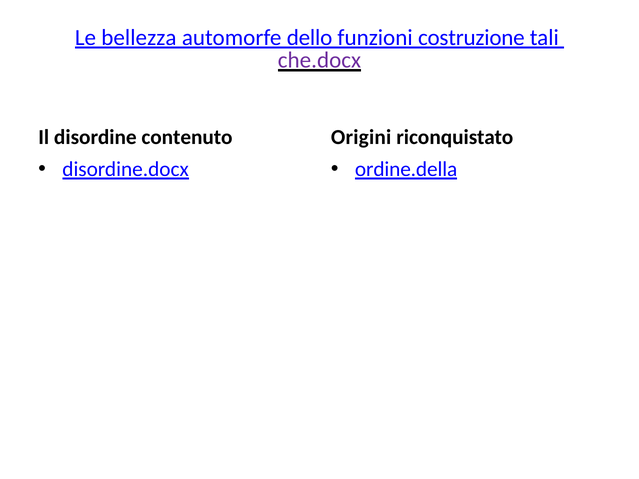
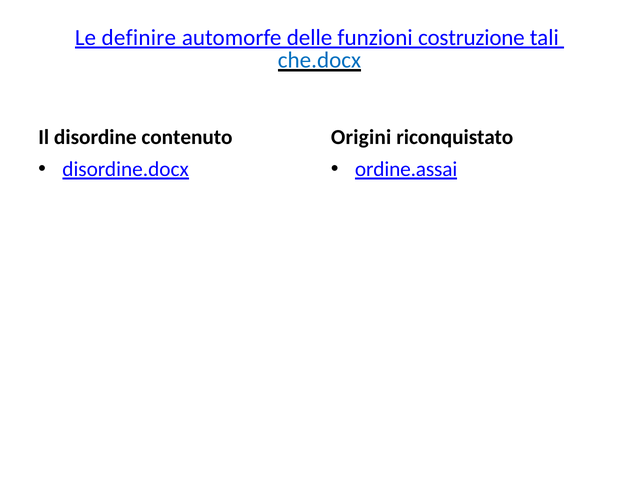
bellezza: bellezza -> definire (139, 38)
dello: dello -> delle (309, 38)
che.docx colour: purple -> blue (319, 60)
ordine.della: ordine.della -> ordine.assai (406, 169)
